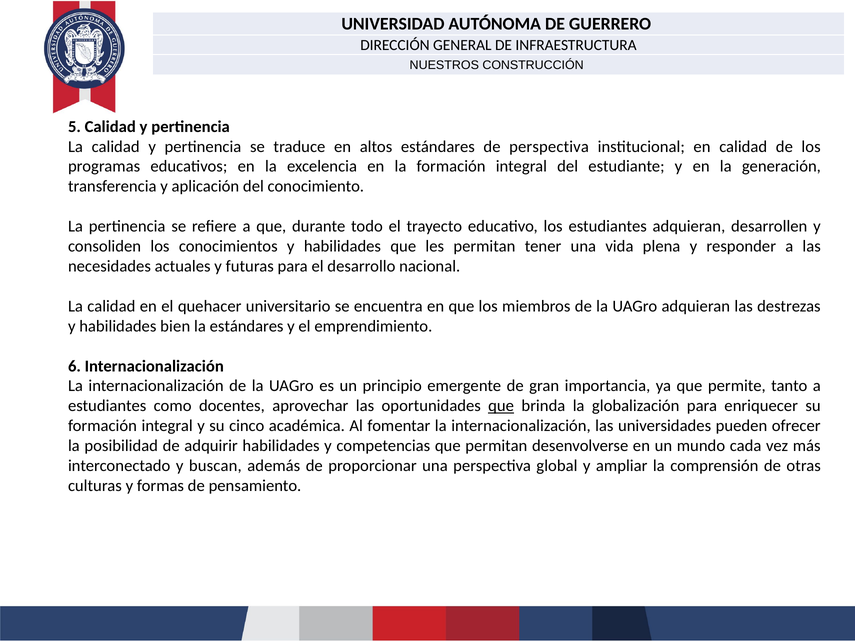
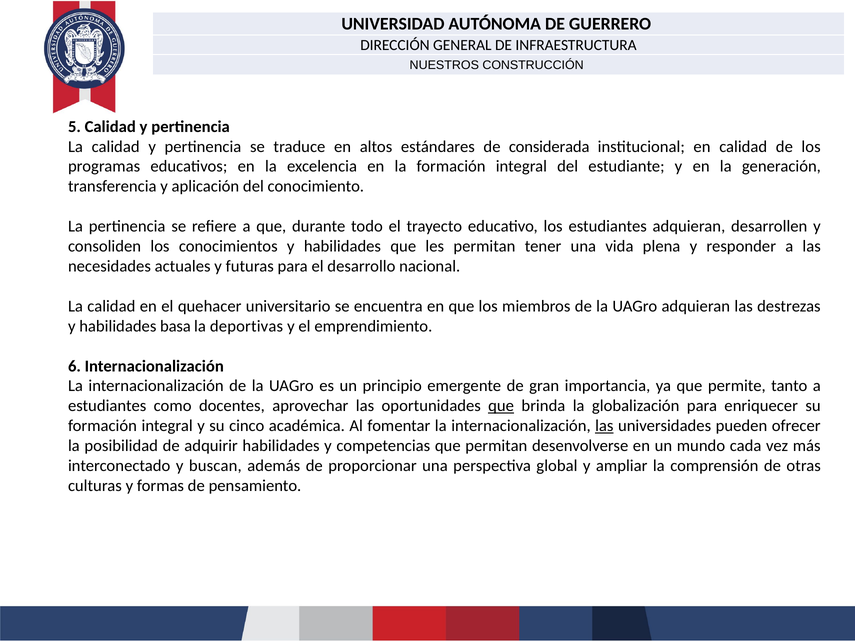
de perspectiva: perspectiva -> considerada (549, 147)
bien: bien -> basa (175, 326)
la estándares: estándares -> deportivas (246, 326)
las underline: none -> present (604, 426)
